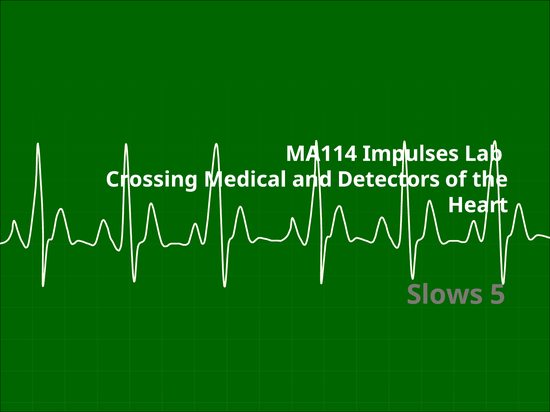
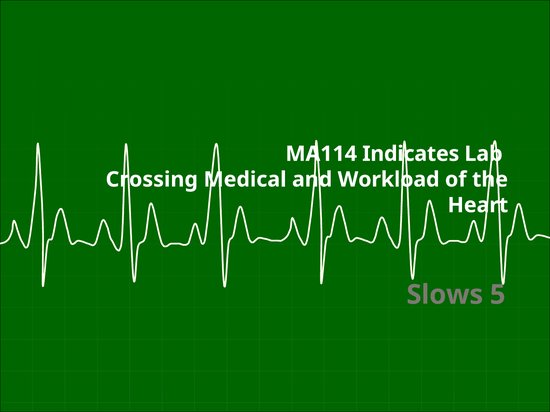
Impulses: Impulses -> Indicates (411, 154)
Detectors: Detectors -> Workload (389, 180)
